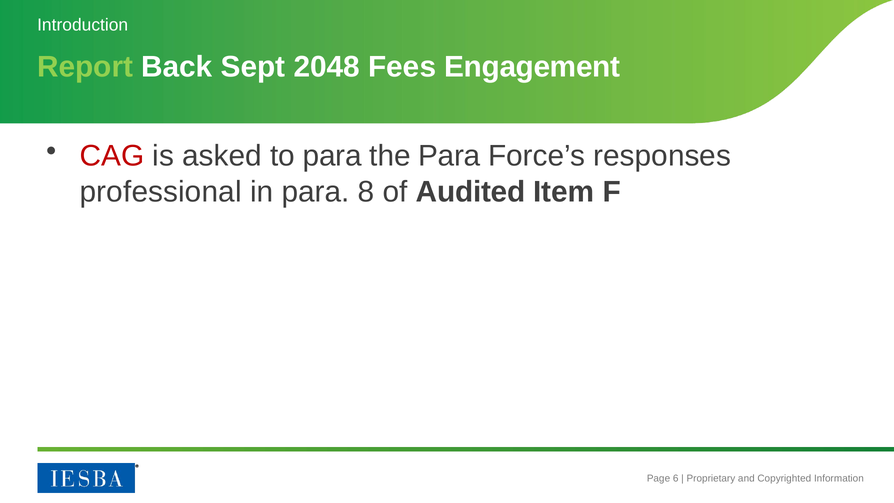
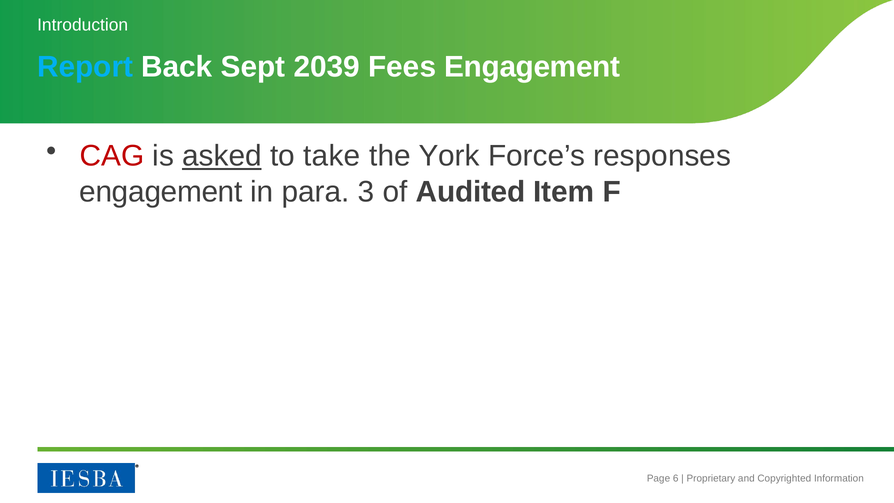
Report colour: light green -> light blue (85, 67)
2048: 2048 -> 2039 (327, 67)
asked underline: none -> present (222, 156)
to para: para -> take (332, 156)
the Para: Para -> York (449, 156)
professional: professional -> engagement (161, 192)
8: 8 -> 3 (366, 192)
